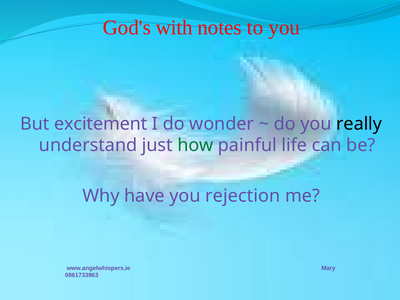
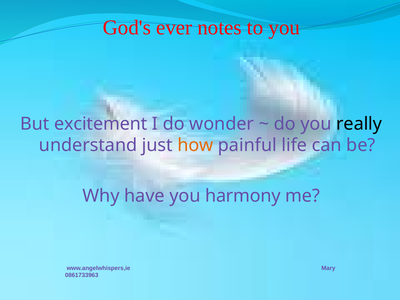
with: with -> ever (174, 28)
how colour: green -> orange (195, 145)
rejection: rejection -> harmony (243, 196)
